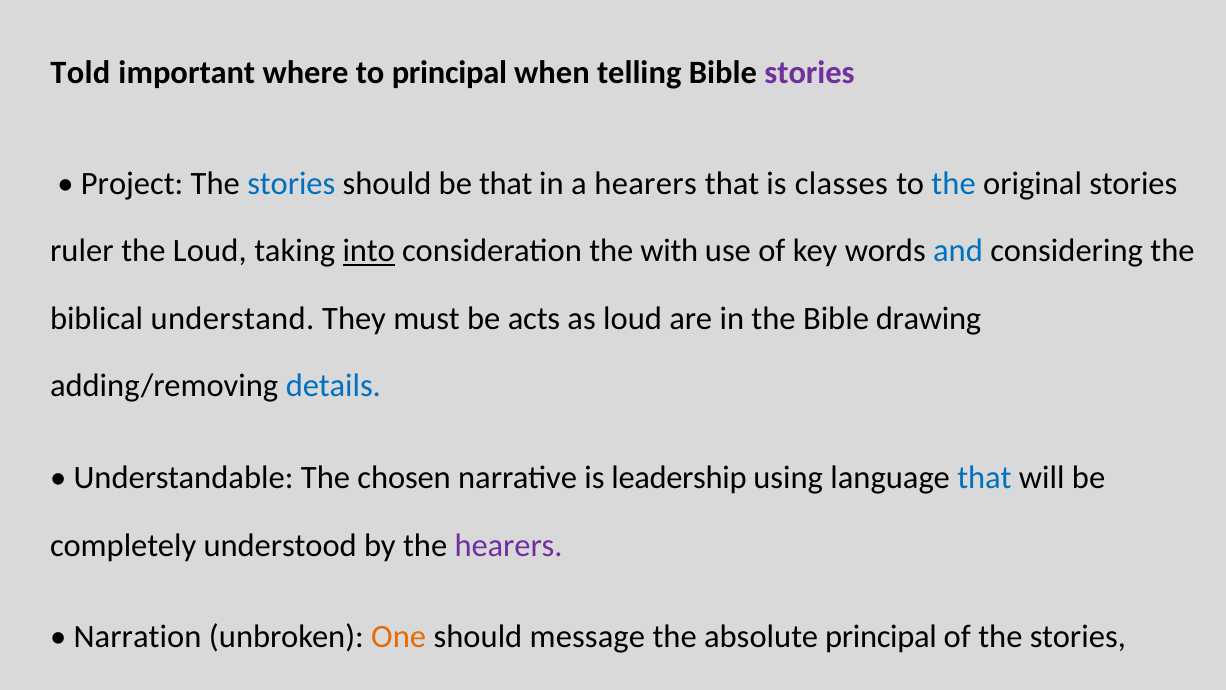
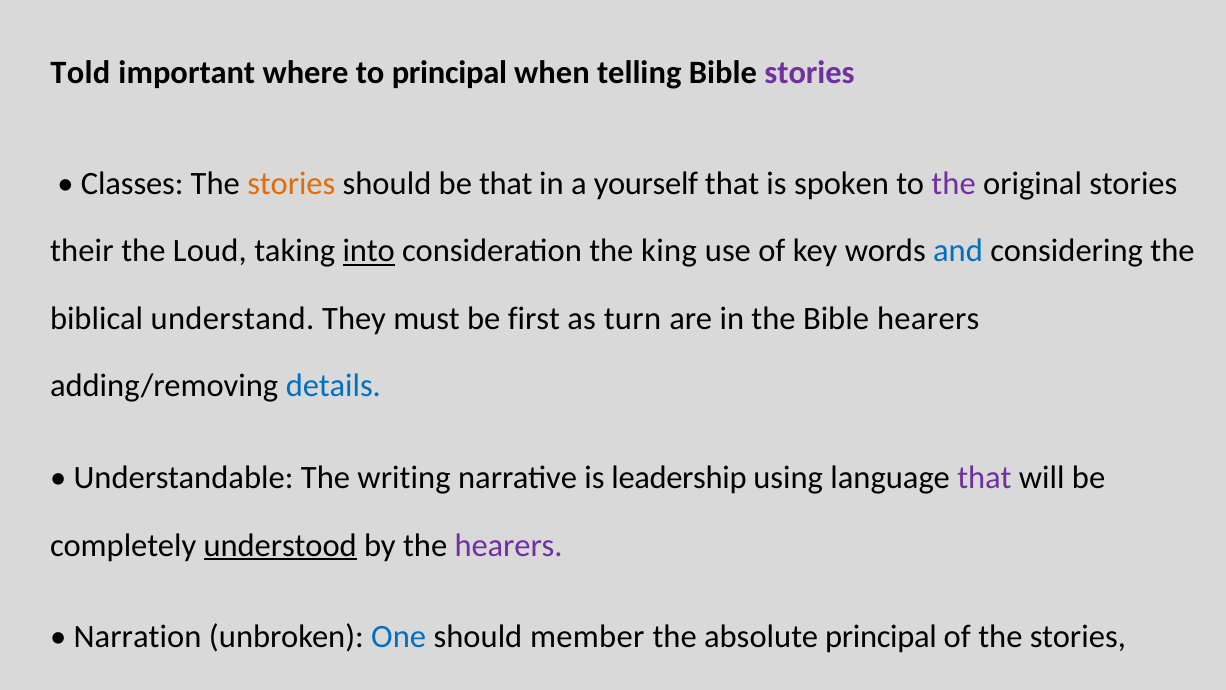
Project: Project -> Classes (132, 183)
stories colour: blue -> orange (291, 183)
a hearers: hearers -> yourself (646, 183)
classes: classes -> spoken (842, 183)
the colour: blue -> purple (954, 183)
ruler: ruler -> their (82, 251)
with: with -> king (669, 251)
acts: acts -> first (534, 318)
as loud: loud -> turn (632, 318)
Bible drawing: drawing -> hearers (928, 318)
chosen: chosen -> writing (404, 478)
that colour: blue -> purple (984, 478)
understood underline: none -> present (280, 545)
One colour: orange -> blue (399, 637)
message: message -> member (587, 637)
